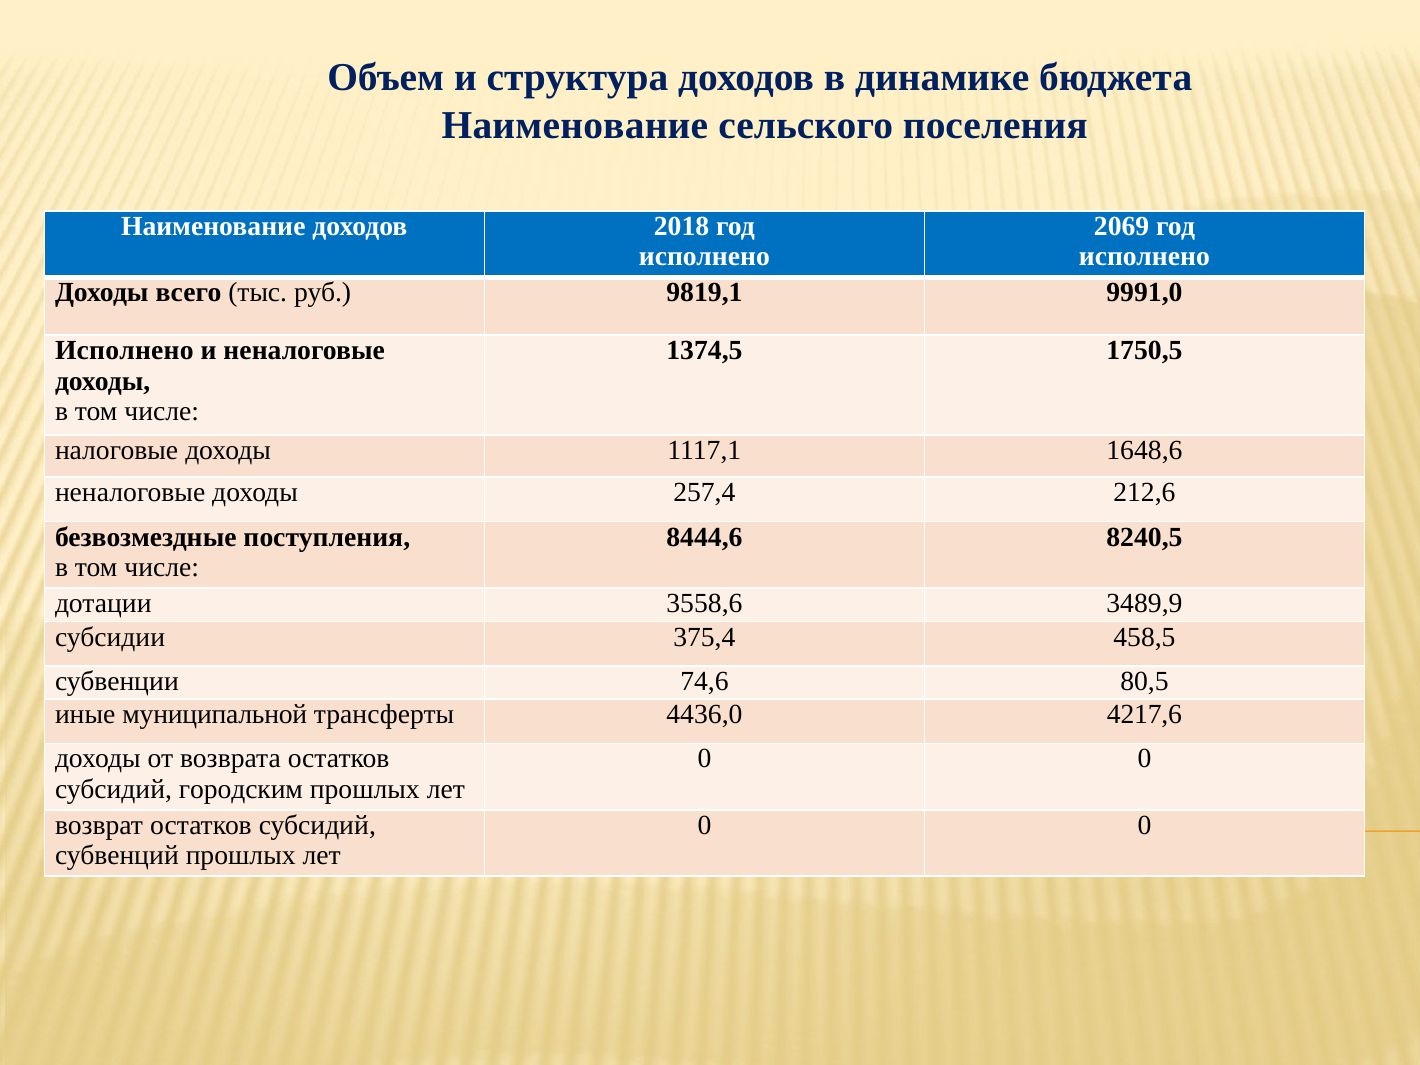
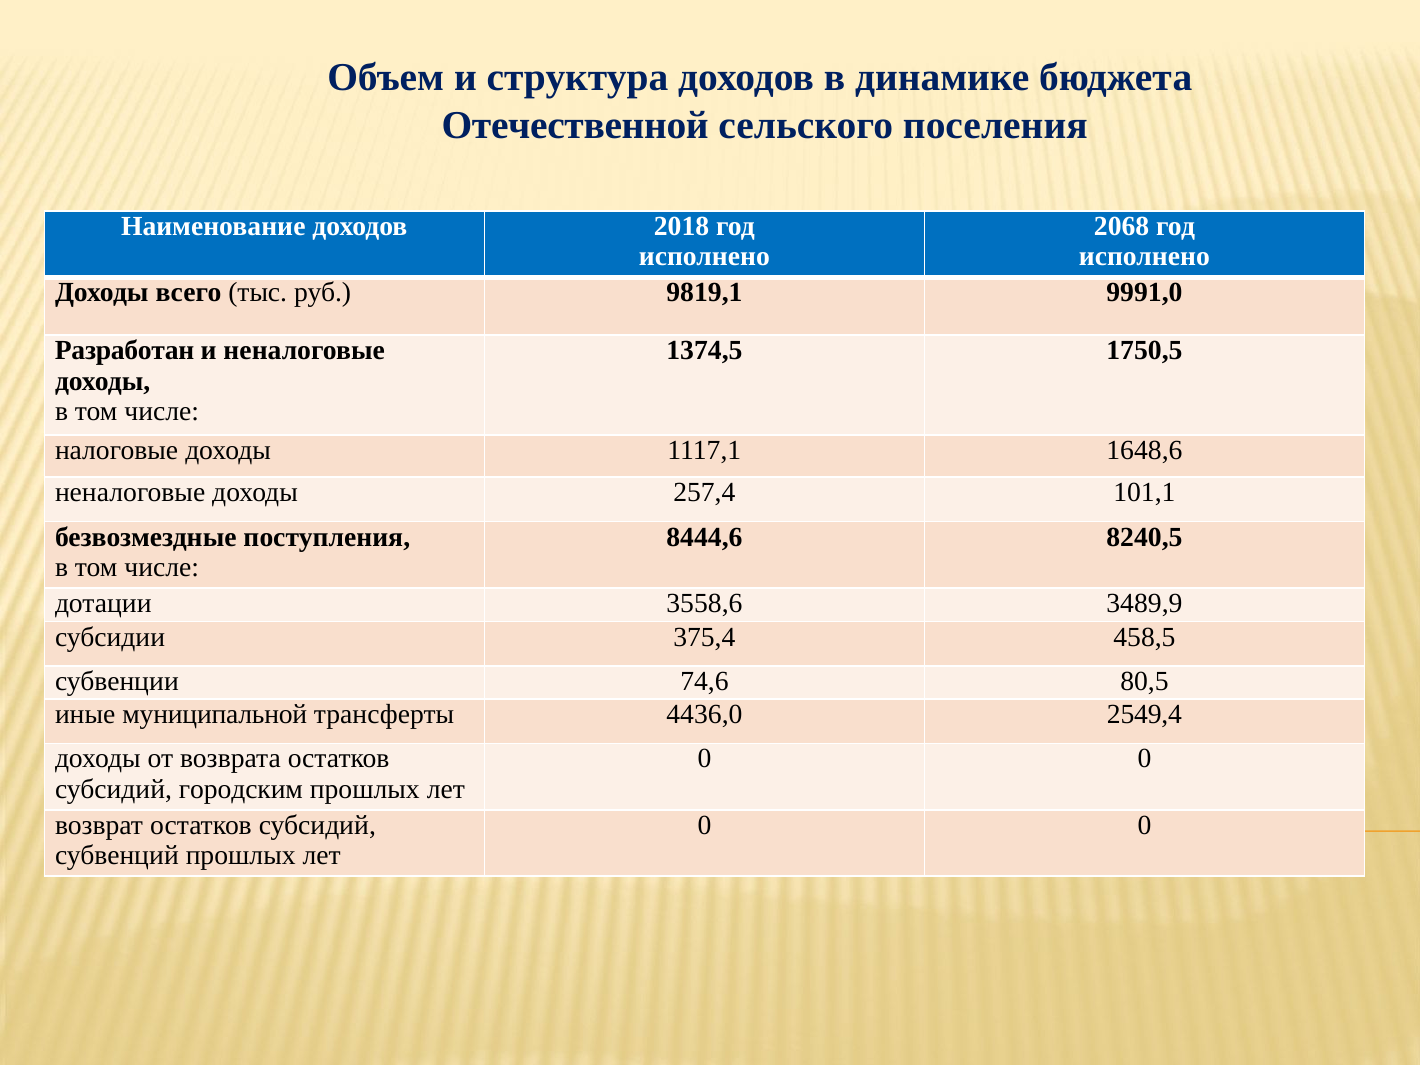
Наименование: Наименование -> Отечественной (575, 125)
2069: 2069 -> 2068 (1122, 226)
Исполнено: Исполнено -> Разработан (125, 351)
212,6: 212,6 -> 101,1 (1144, 493)
4217,6: 4217,6 -> 2549,4 (1144, 715)
